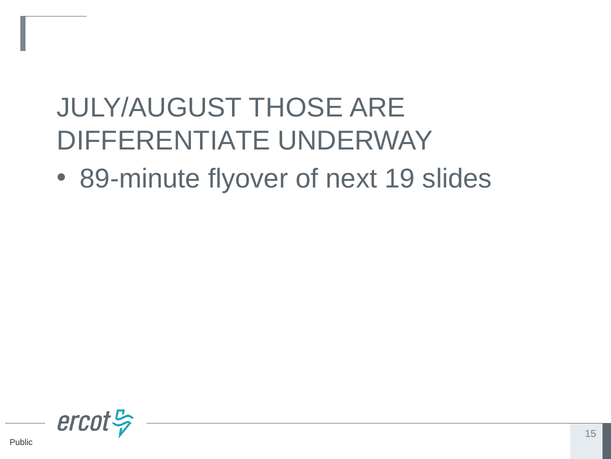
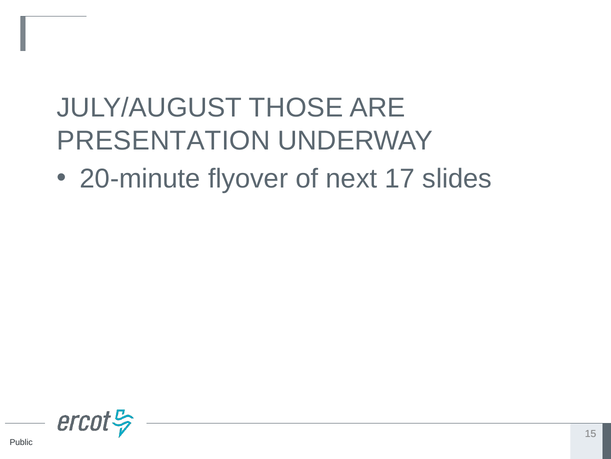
DIFFERENTIATE: DIFFERENTIATE -> PRESENTATION (164, 140)
89-minute: 89-minute -> 20-minute (140, 178)
19: 19 -> 17 (400, 178)
